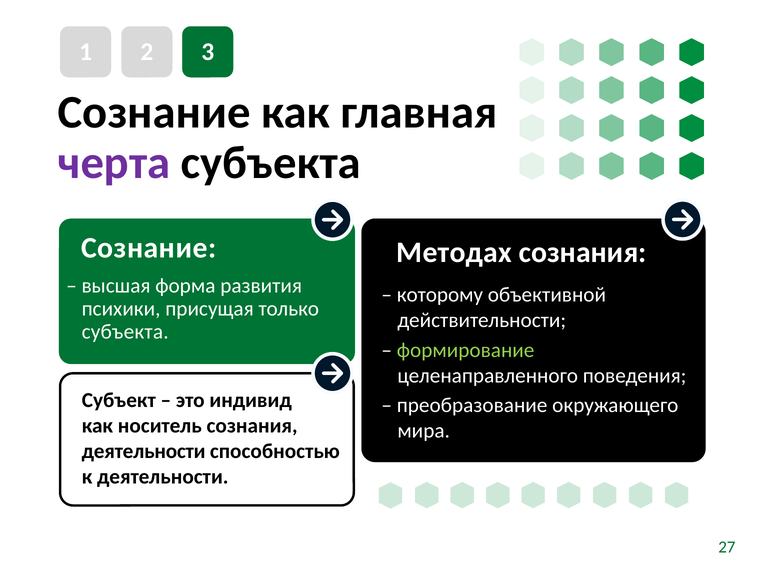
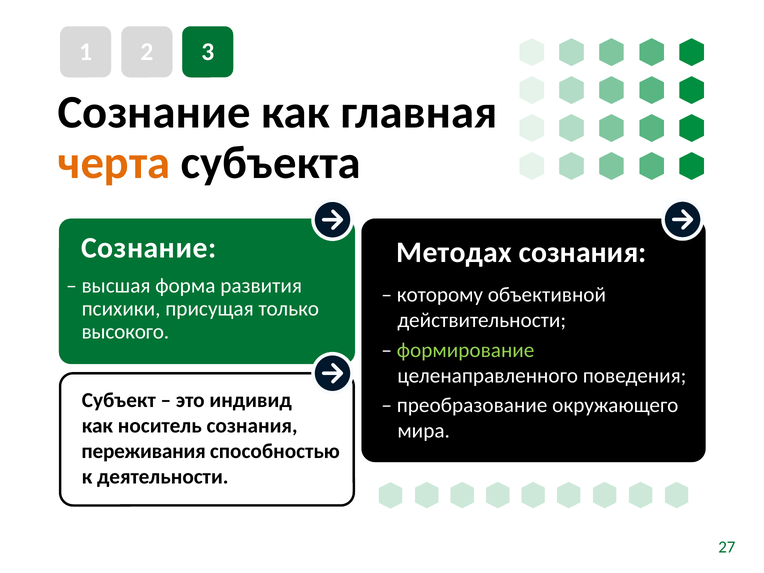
черта colour: purple -> orange (114, 163)
субъекта: субъекта -> высокого (125, 332)
деятельности: деятельности -> переживания (144, 451)
